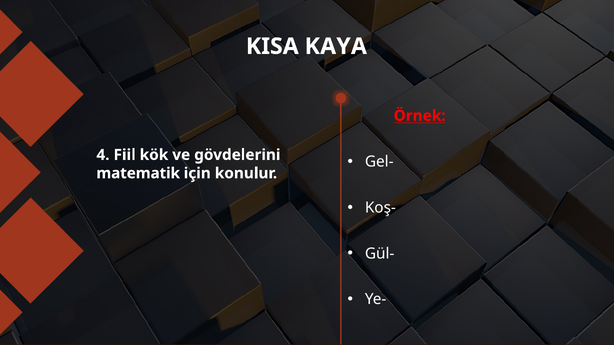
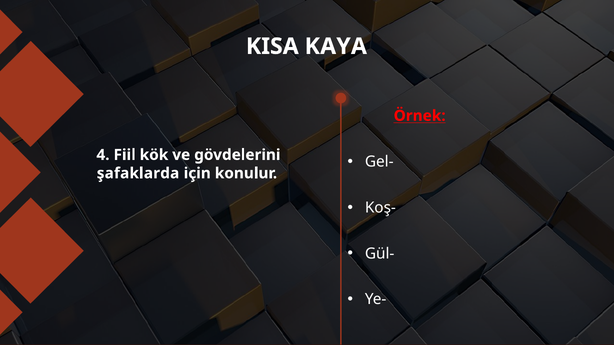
matematik: matematik -> şafaklarda (138, 173)
